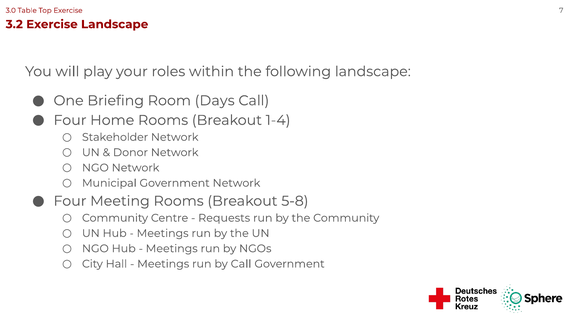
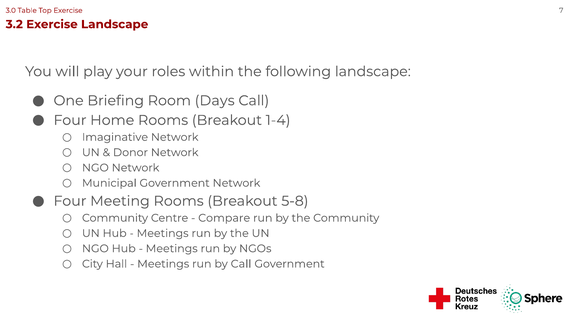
Stakeholder: Stakeholder -> Imaginative (115, 137)
Requests: Requests -> Compare (224, 218)
